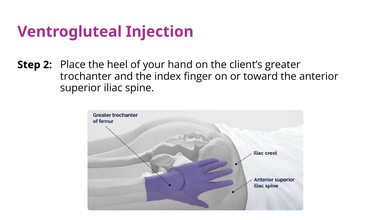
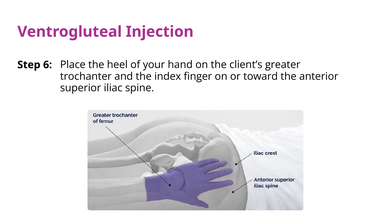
2: 2 -> 6 (48, 65)
